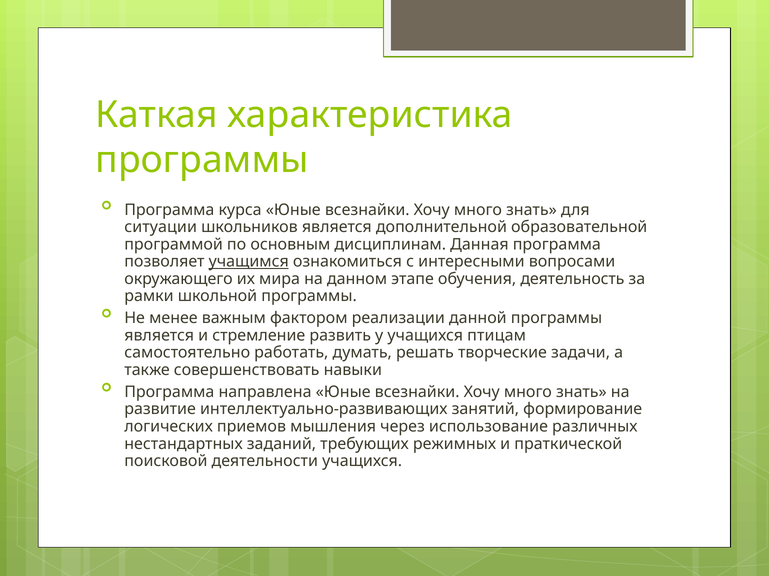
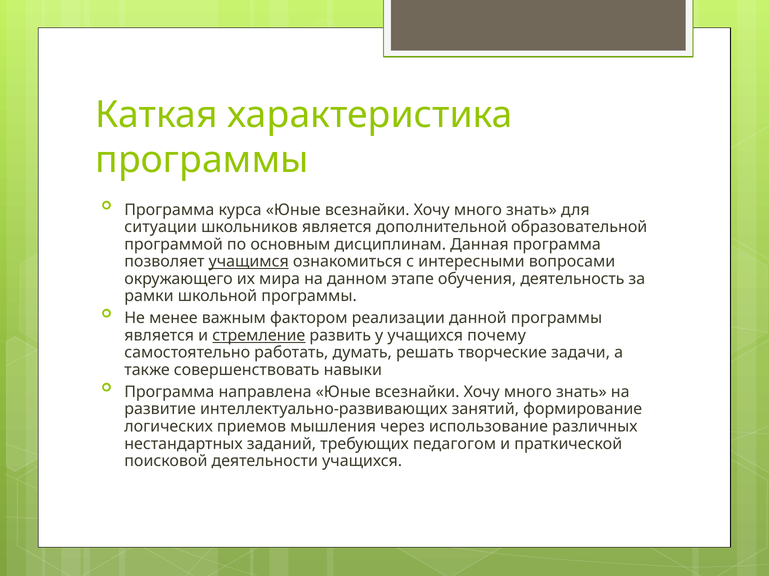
стремление underline: none -> present (259, 336)
птицам: птицам -> почему (497, 336)
режимных: режимных -> педагогом (454, 444)
